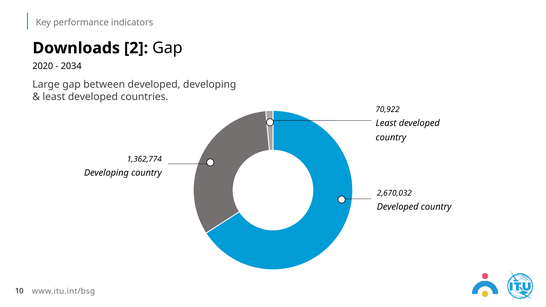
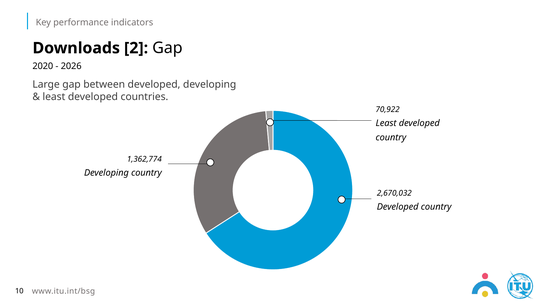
2034: 2034 -> 2026 (71, 66)
